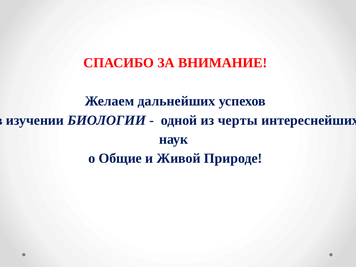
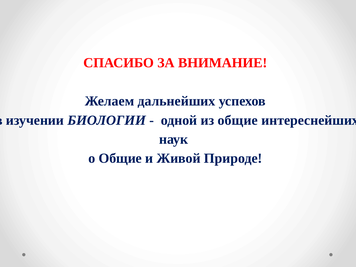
из черты: черты -> общие (238, 120)
